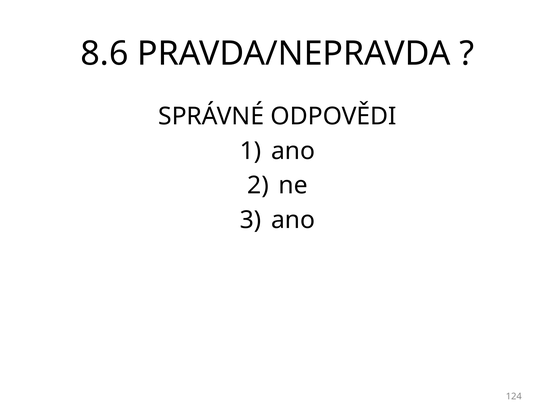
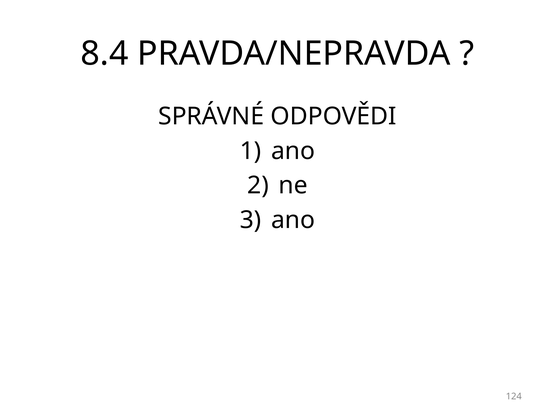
8.6: 8.6 -> 8.4 (104, 54)
